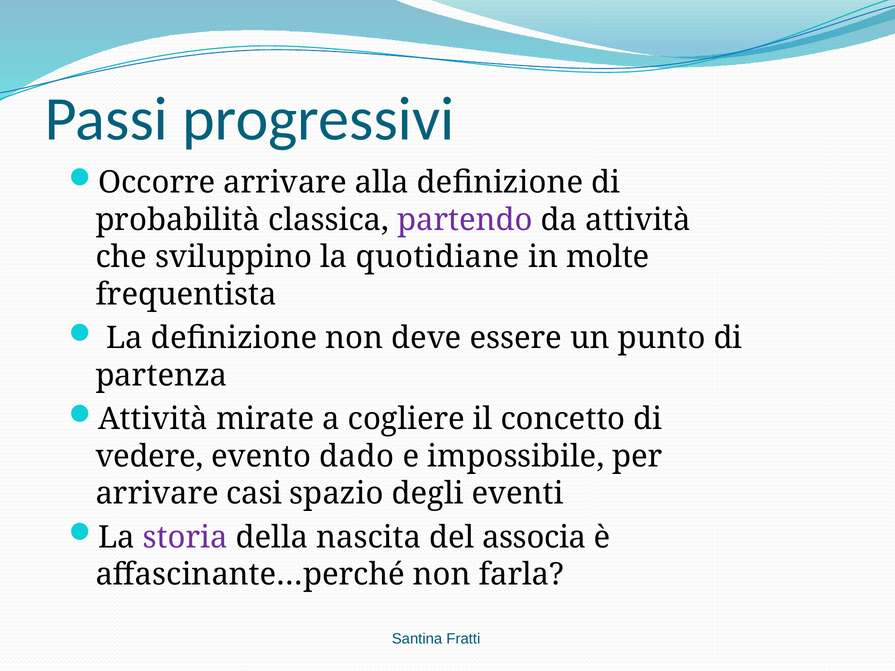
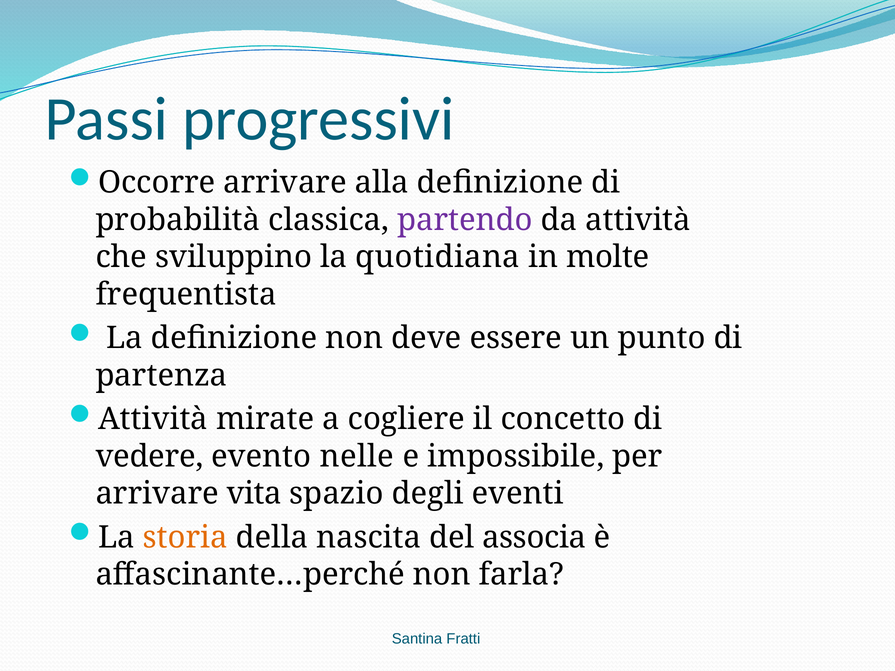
quotidiane: quotidiane -> quotidiana (438, 257)
dado: dado -> nelle (357, 457)
casi: casi -> vita (254, 494)
storia colour: purple -> orange (185, 538)
